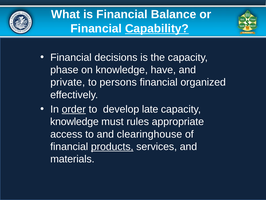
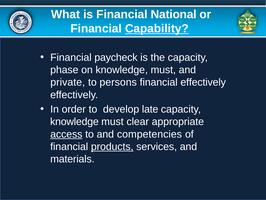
Balance: Balance -> National (174, 14)
decisions: decisions -> paycheck (116, 57)
on knowledge have: have -> must (163, 70)
financial organized: organized -> effectively (203, 82)
order underline: present -> none (74, 109)
rules: rules -> clear (138, 121)
access underline: none -> present (66, 134)
clearinghouse: clearinghouse -> competencies (149, 134)
